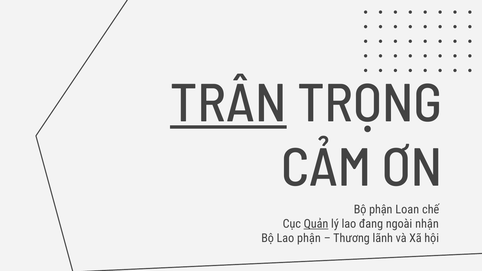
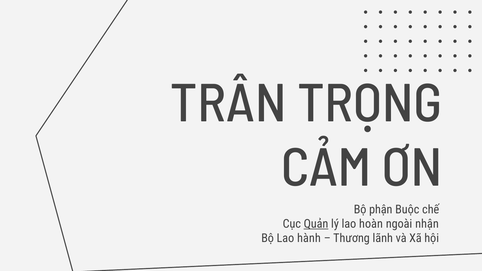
TRÂN underline: present -> none (228, 104)
Loan: Loan -> Buộc (407, 210)
đang: đang -> hoàn (371, 224)
Lao phận: phận -> hành (309, 238)
